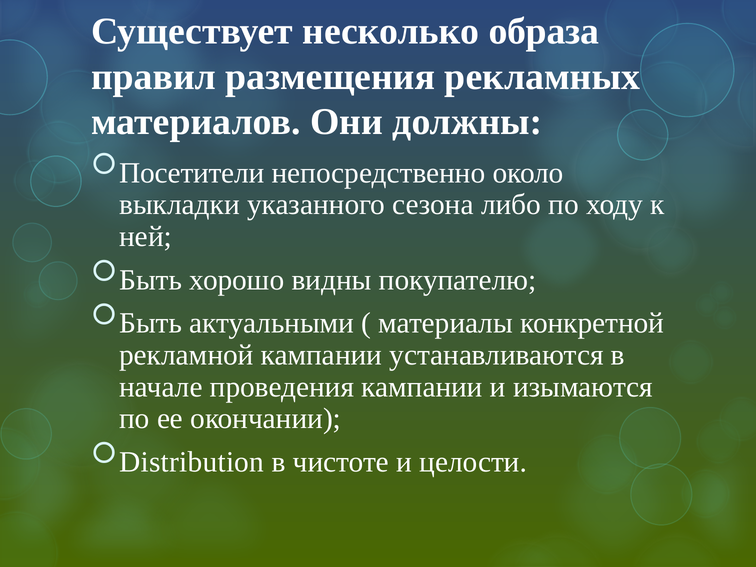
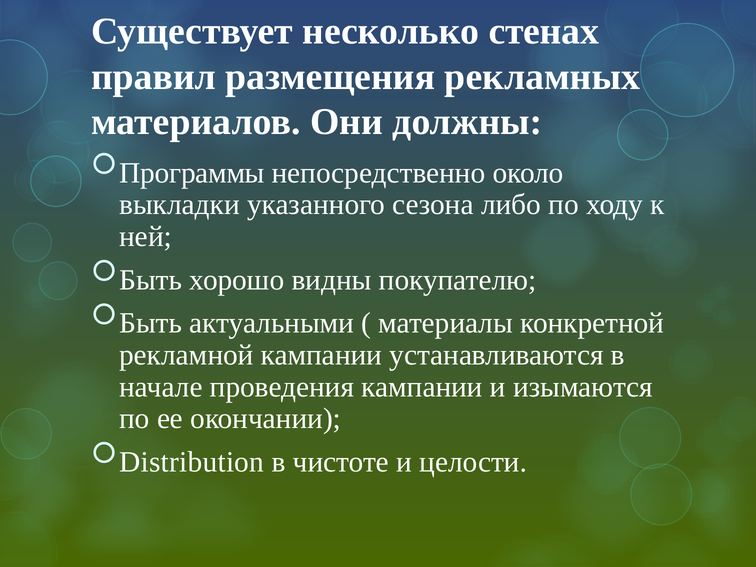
образа: образа -> стенах (544, 31)
Посетители: Посетители -> Программы (192, 173)
